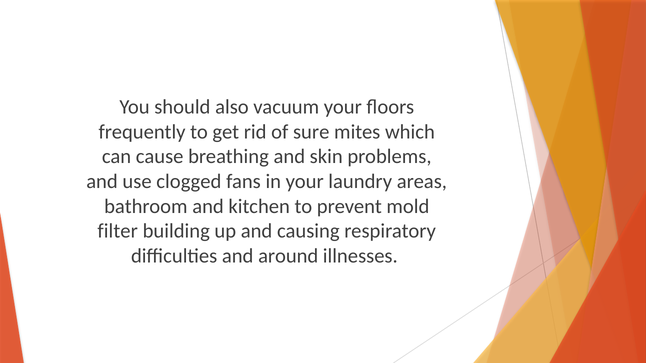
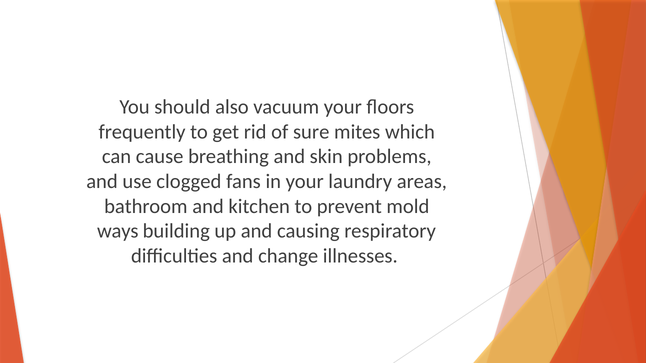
filter: filter -> ways (118, 231)
around: around -> change (288, 256)
